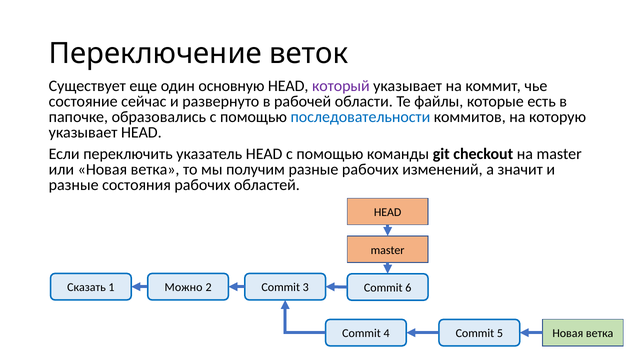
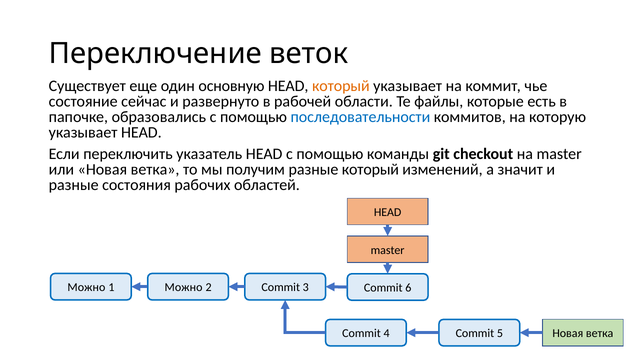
который colour: purple -> orange (341, 86)
разные рабочих: рабочих -> который (370, 169)
Сказать: Сказать -> Можно (86, 287)
